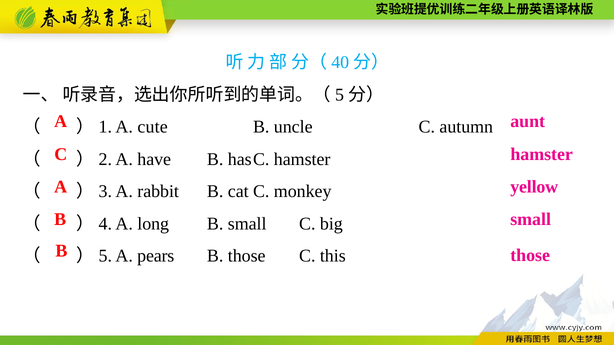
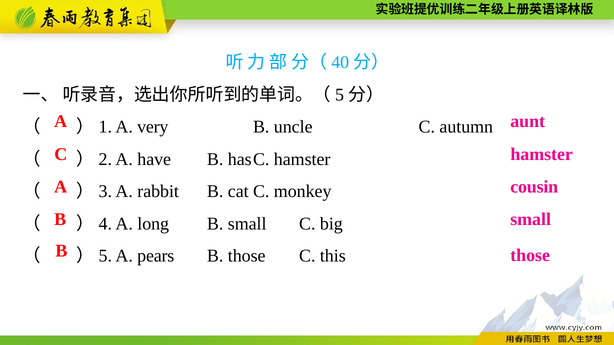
cute: cute -> very (153, 127)
yellow: yellow -> cousin (534, 187)
